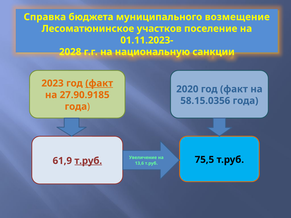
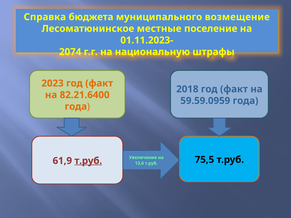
участков: участков -> местные (159, 29)
2028: 2028 -> 2074 (70, 52)
санкции: санкции -> штрафы (214, 52)
факт underline: present -> none (99, 83)
2020: 2020 -> 2018 (187, 89)
27.90.9185: 27.90.9185 -> 82.21.6400 (85, 95)
58.15.0356: 58.15.0356 -> 59.59.0959 (205, 101)
